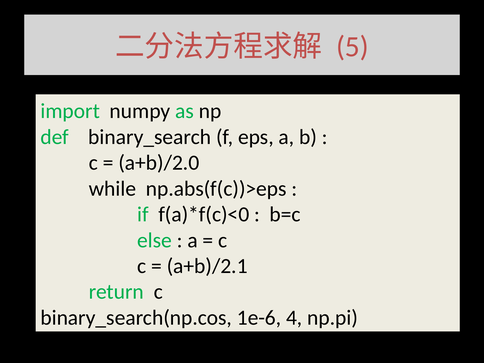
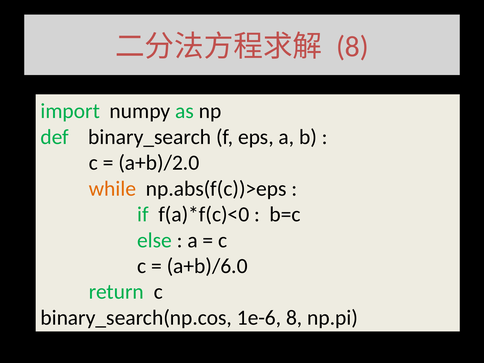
5: 5 -> 8 (352, 47)
while colour: black -> orange (112, 189)
a+b)/2.1: a+b)/2.1 -> a+b)/6.0 (207, 266)
1e-6 4: 4 -> 8 (294, 318)
